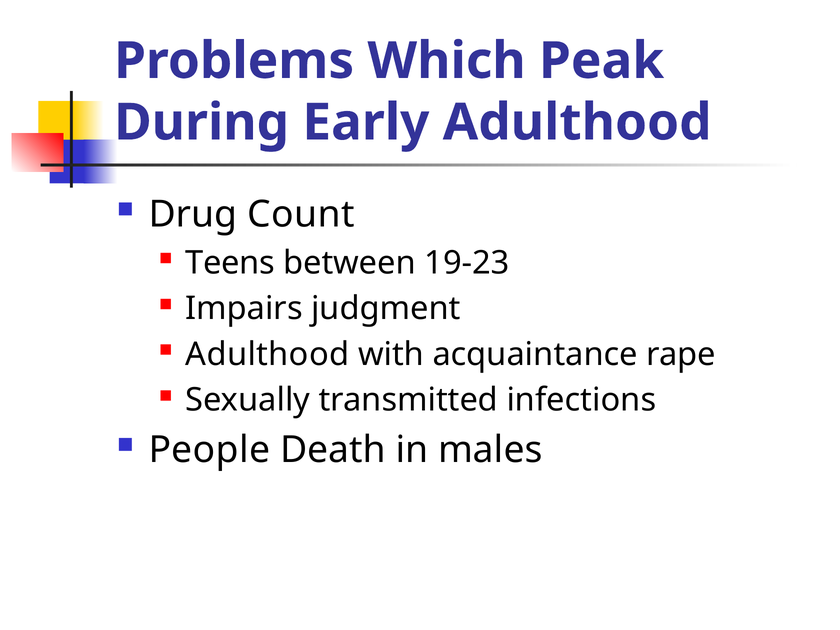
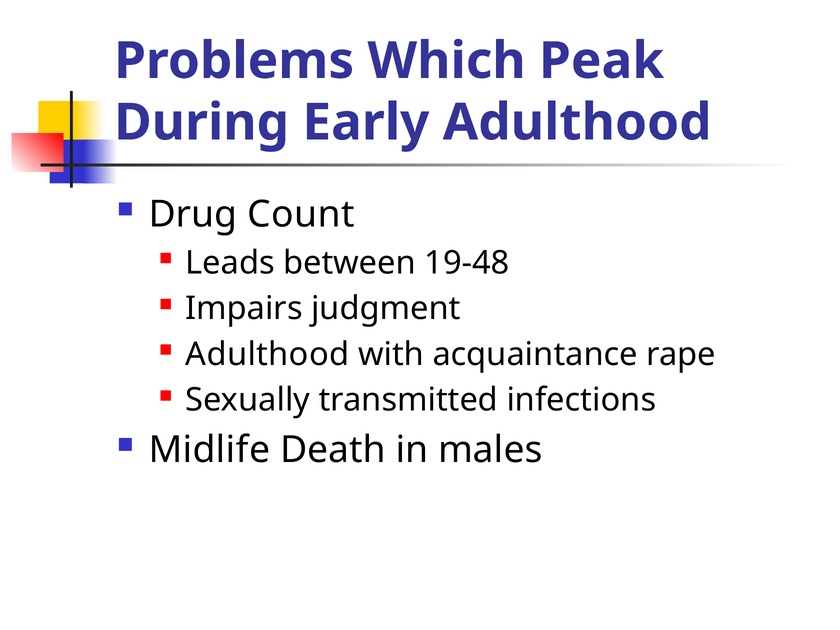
Teens: Teens -> Leads (230, 263)
19-23: 19-23 -> 19-48 (467, 263)
People: People -> Midlife (209, 450)
